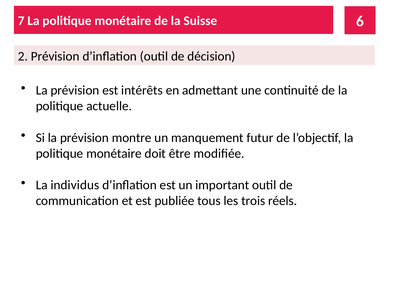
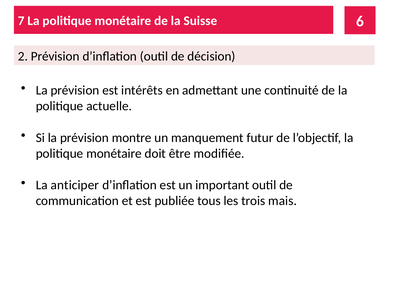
individus: individus -> anticiper (75, 185)
réels: réels -> mais (283, 201)
